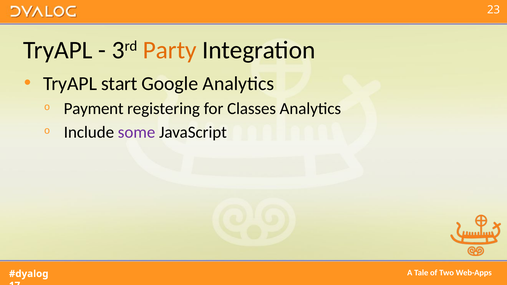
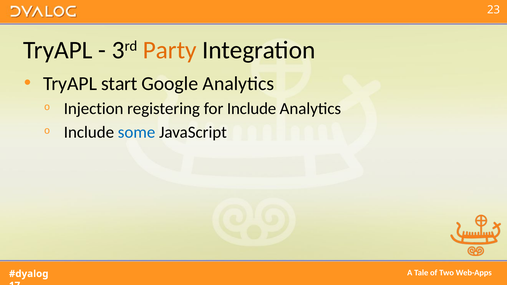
Payment: Payment -> Injection (94, 109)
for Classes: Classes -> Include (252, 109)
some colour: purple -> blue (137, 132)
